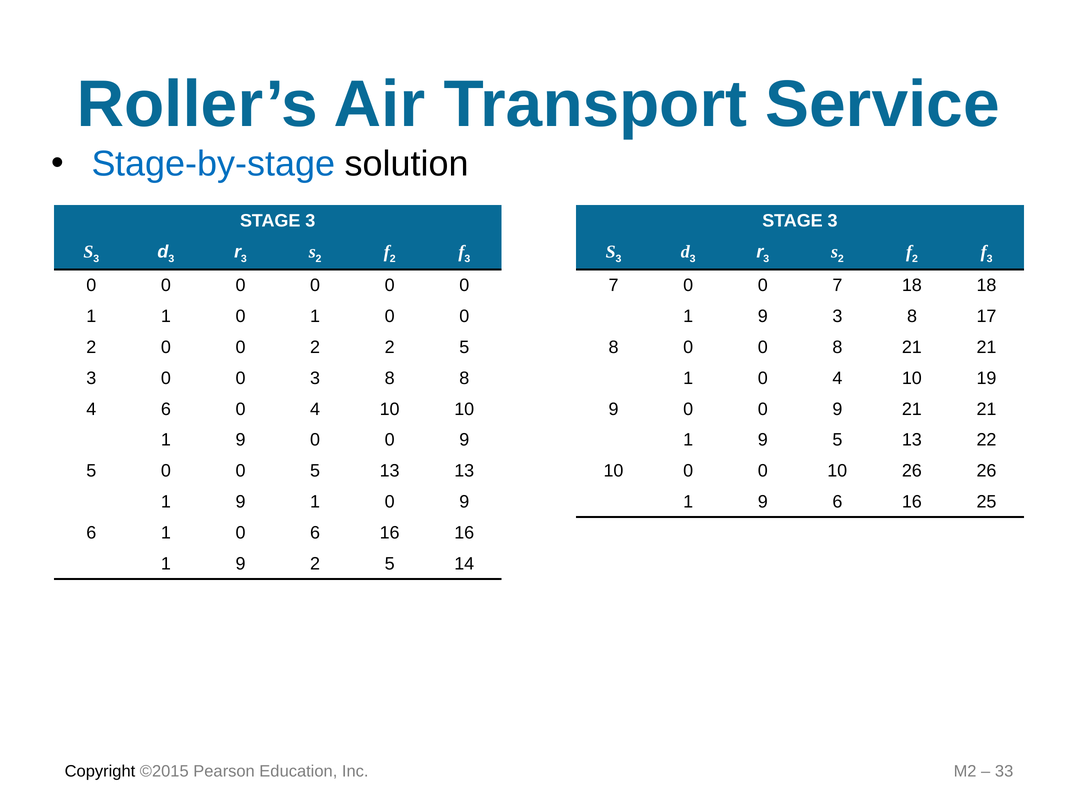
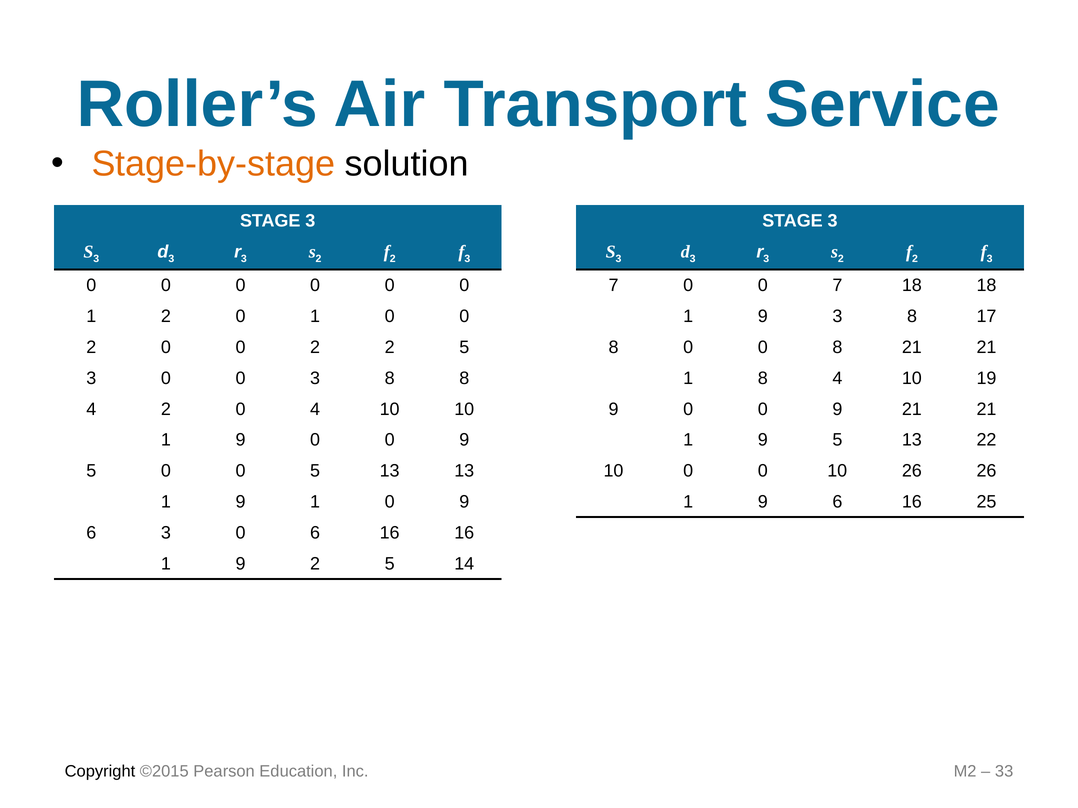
Stage-by-stage colour: blue -> orange (213, 164)
1 1: 1 -> 2 (166, 317)
8 1 0: 0 -> 8 (763, 378)
4 6: 6 -> 2 (166, 409)
6 1: 1 -> 3 (166, 533)
